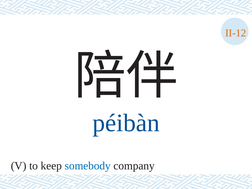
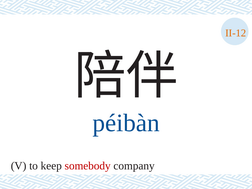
somebody colour: blue -> red (88, 166)
